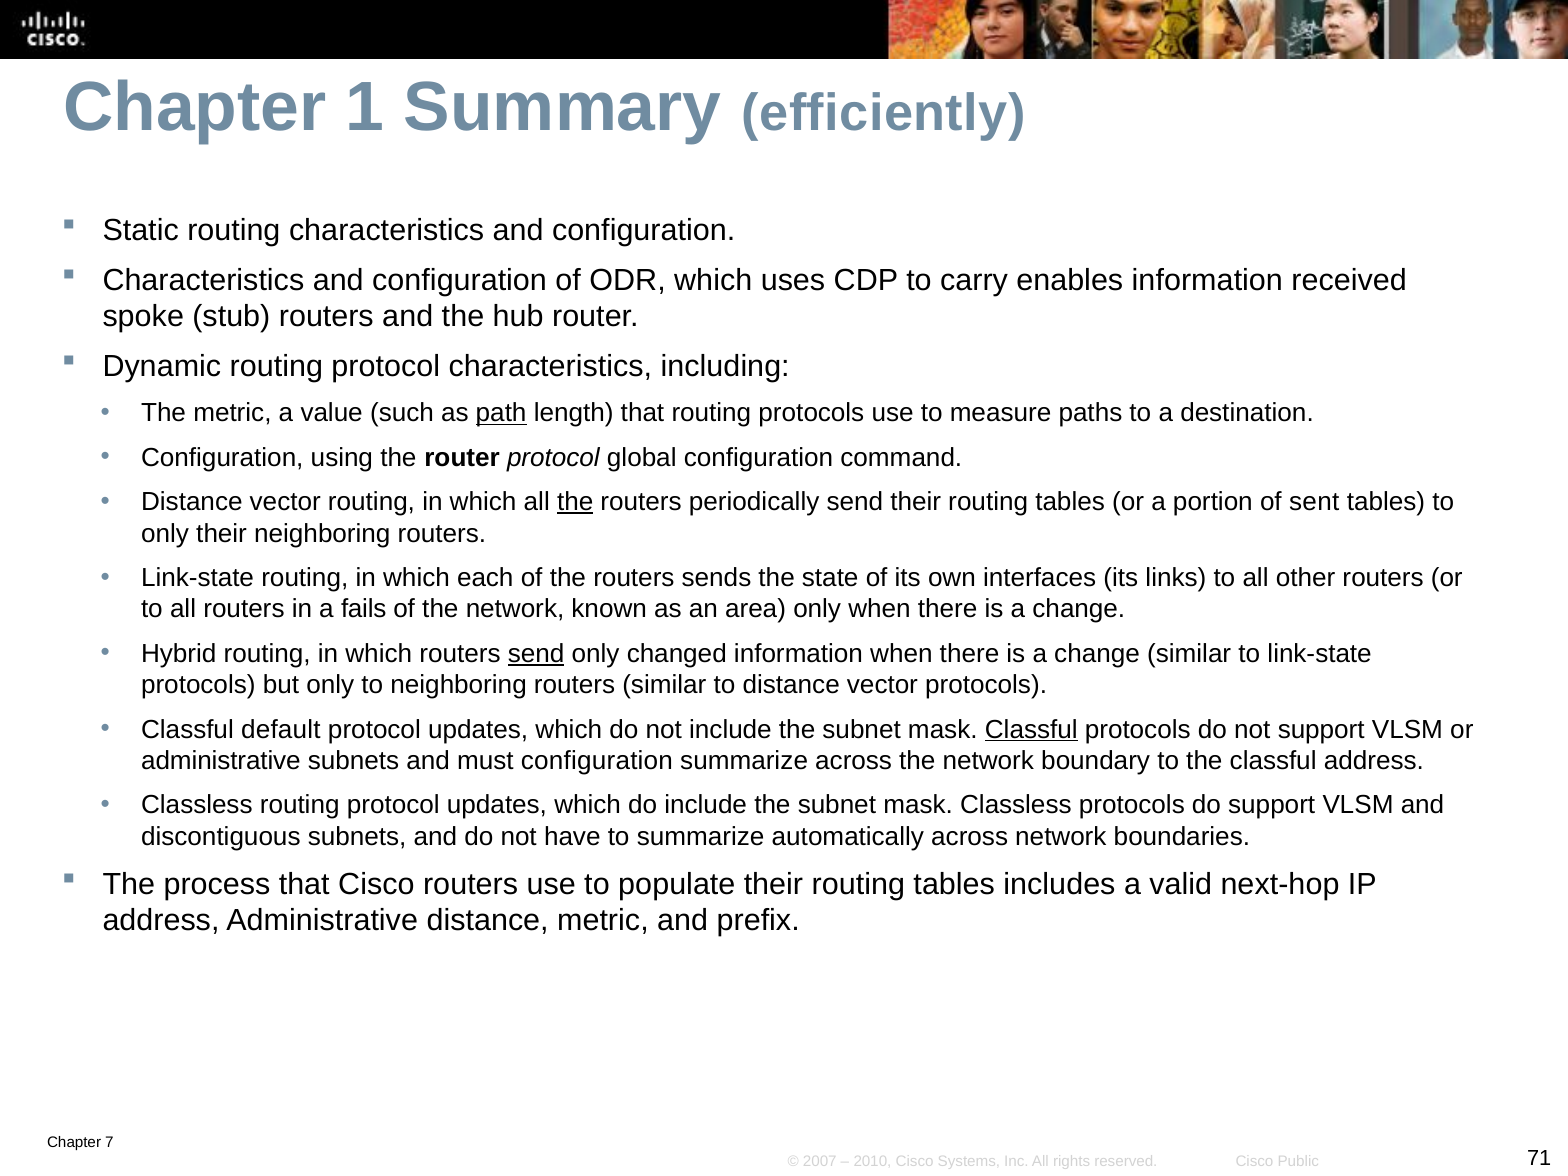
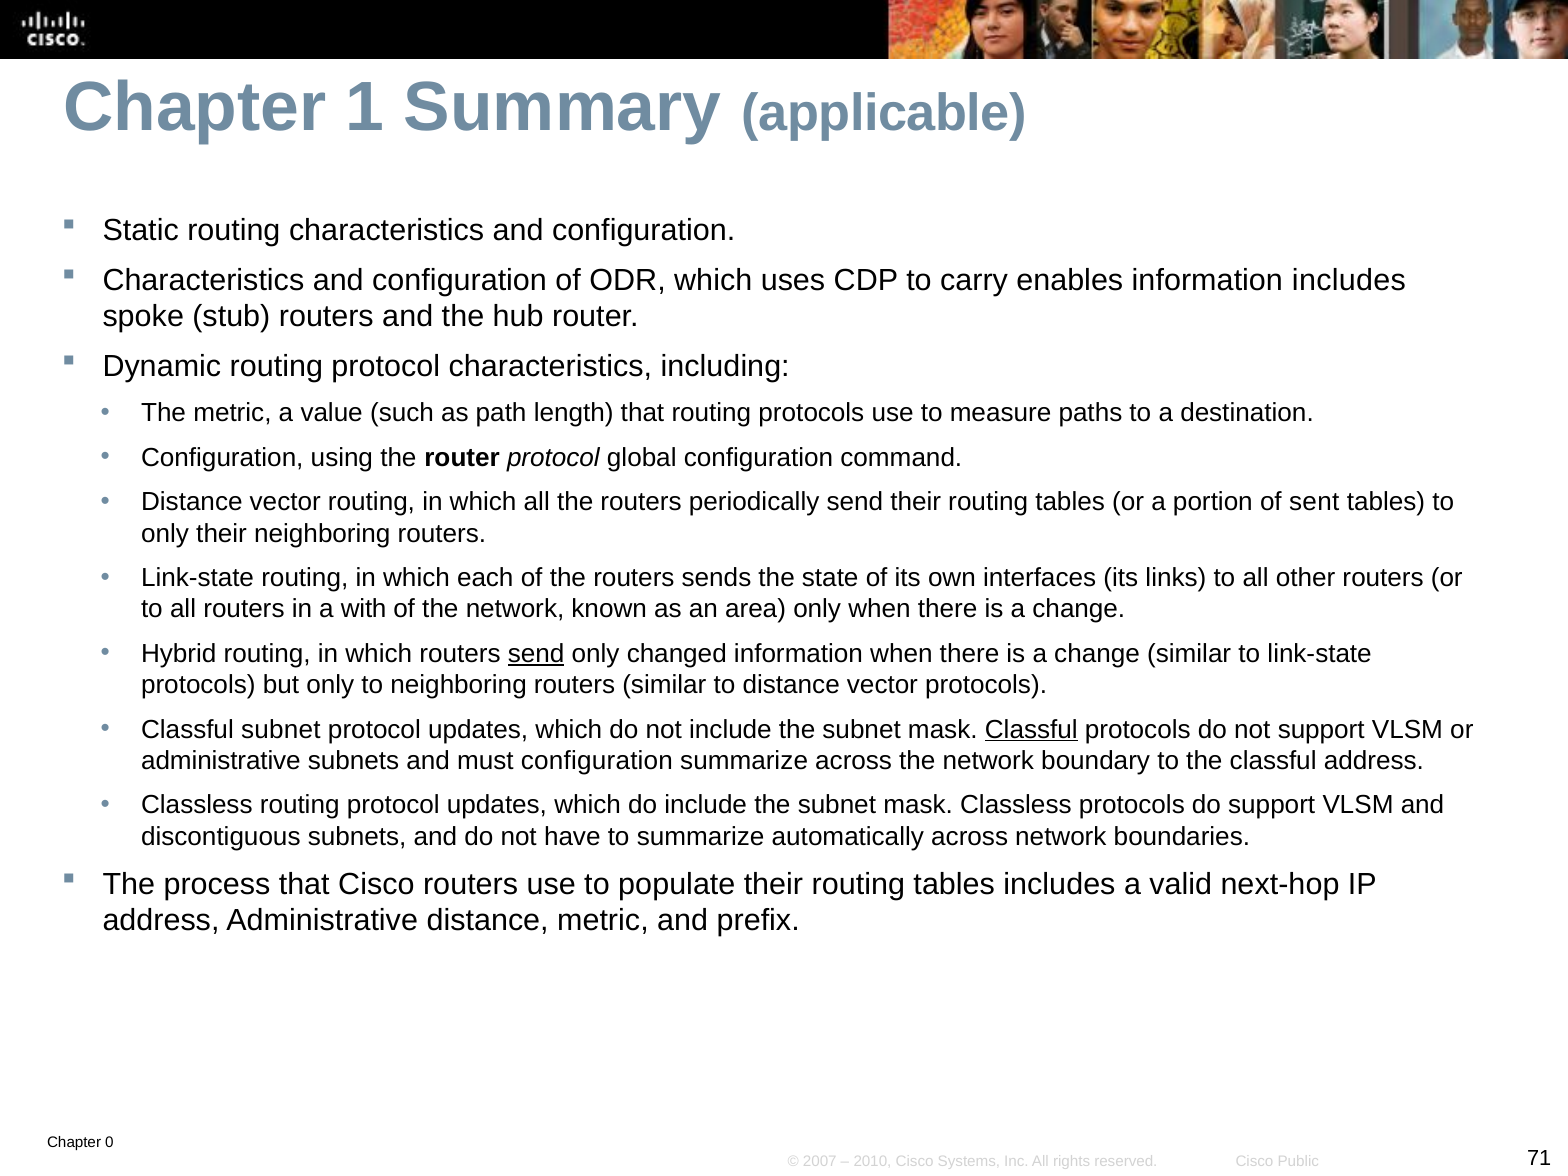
efficiently: efficiently -> applicable (884, 113)
information received: received -> includes (1349, 280)
path underline: present -> none (501, 413)
the underline: present -> none (575, 502)
fails: fails -> with (364, 609)
Classful default: default -> subnet (281, 729)
7: 7 -> 0 (109, 1143)
